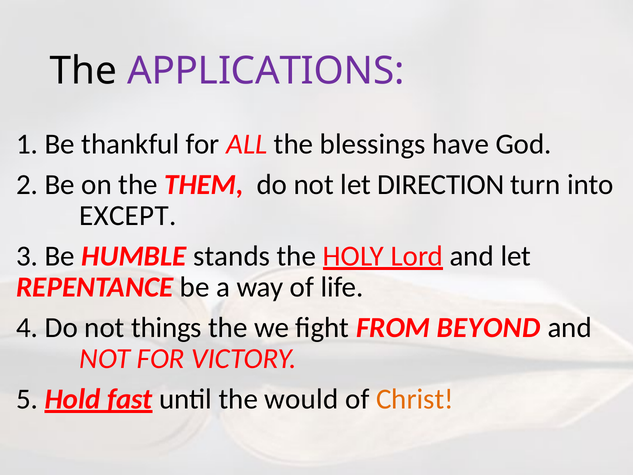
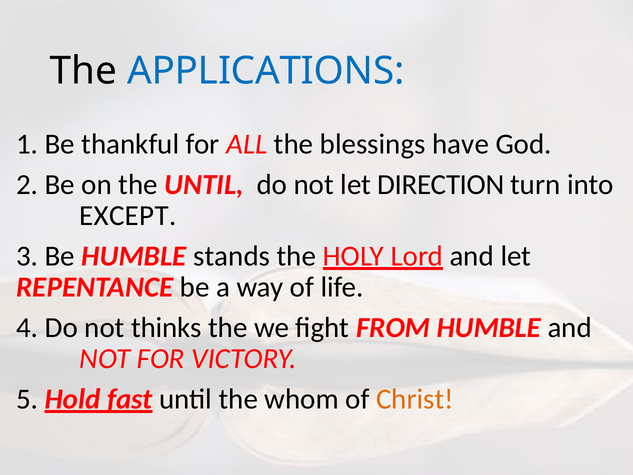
APPLICATIONS colour: purple -> blue (266, 71)
the THEM: THEM -> UNTIL (204, 184)
things: things -> thinks (166, 327)
FROM BEYOND: BEYOND -> HUMBLE (489, 327)
would: would -> whom (302, 399)
